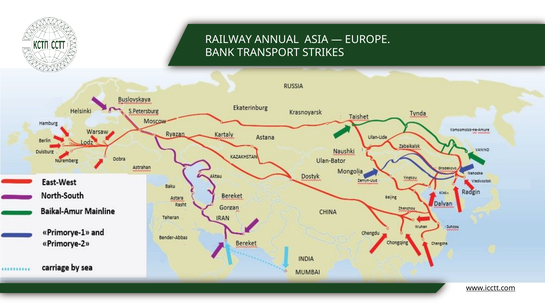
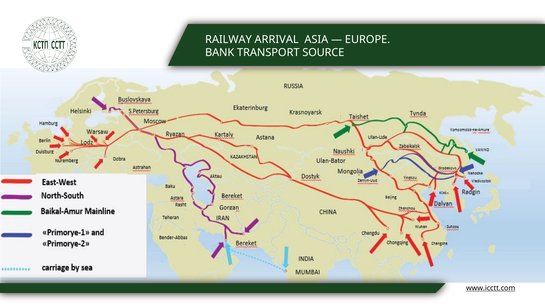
ANNUAL: ANNUAL -> ARRIVAL (277, 40)
STRIKES: STRIKES -> SOURCE (323, 53)
